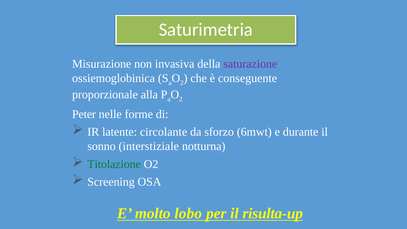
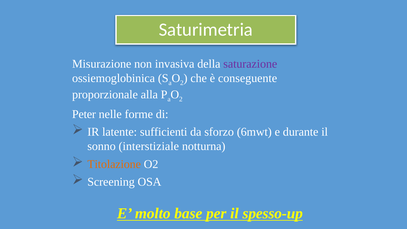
circolante: circolante -> sufficienti (164, 132)
Titolazione colour: green -> orange (114, 164)
lobo: lobo -> base (188, 214)
risulta-up: risulta-up -> spesso-up (273, 214)
